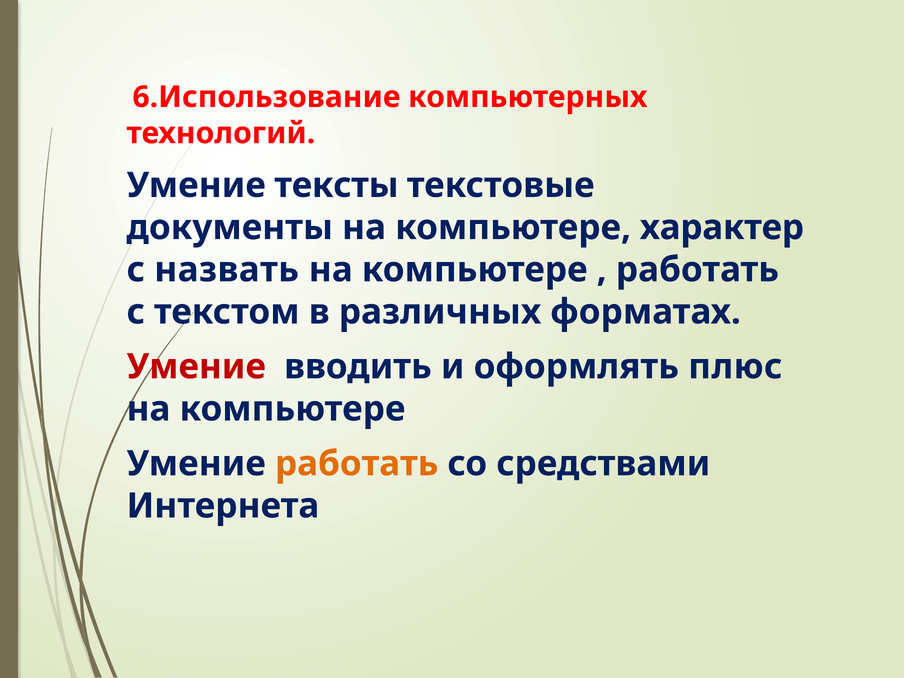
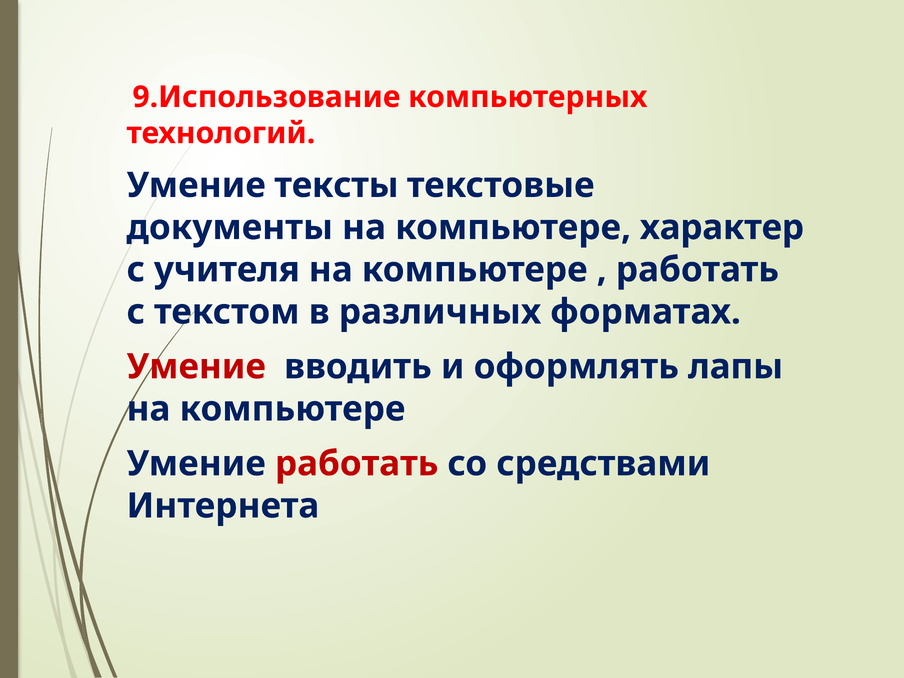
6.Использование: 6.Использование -> 9.Использование (266, 97)
назвать: назвать -> учителя (227, 270)
плюс: плюс -> лапы (736, 367)
работать colour: orange -> red (357, 464)
